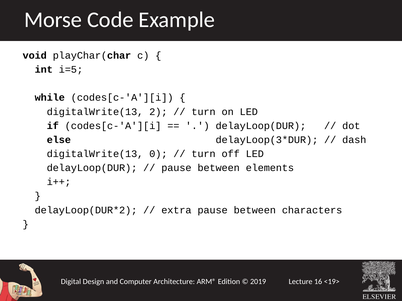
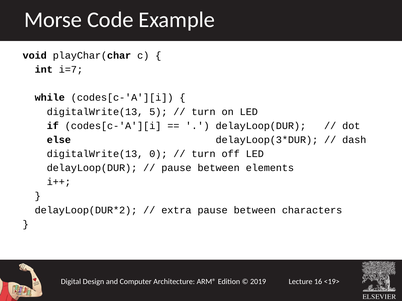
i=5: i=5 -> i=7 (71, 70)
2: 2 -> 5 (158, 112)
